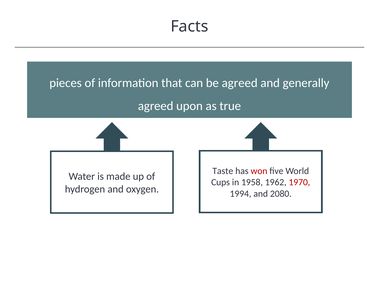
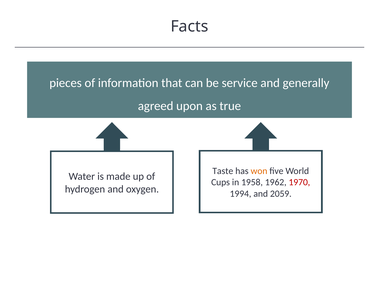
be agreed: agreed -> service (240, 83)
won colour: red -> orange (259, 170)
2080: 2080 -> 2059 (281, 193)
